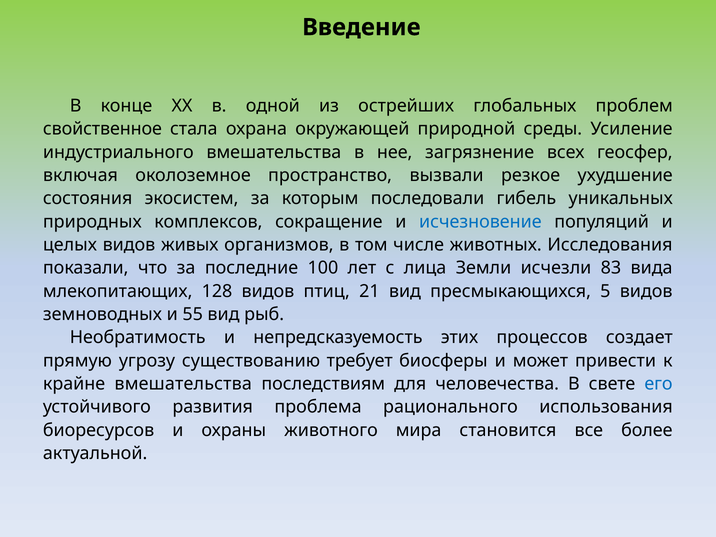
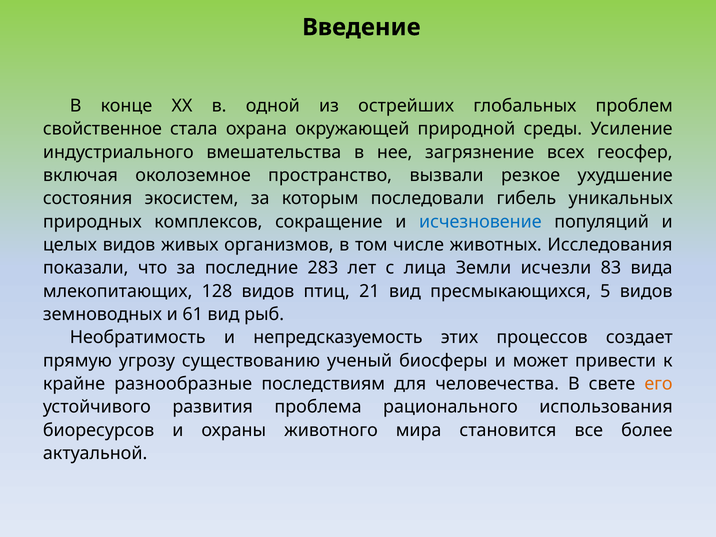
100: 100 -> 283 (323, 268)
55: 55 -> 61 (193, 314)
требует: требует -> ученый (360, 361)
крайне вмешательства: вмешательства -> разнообразные (183, 384)
его colour: blue -> orange (659, 384)
